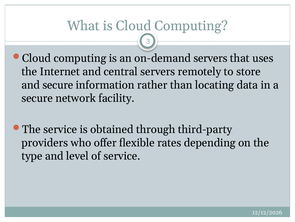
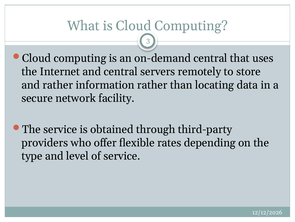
on-demand servers: servers -> central (210, 58)
and secure: secure -> rather (58, 85)
